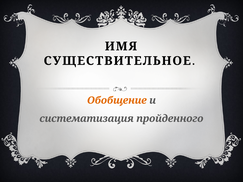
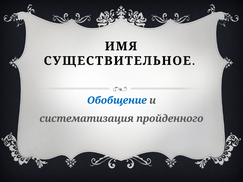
Обобщение colour: orange -> blue (117, 100)
